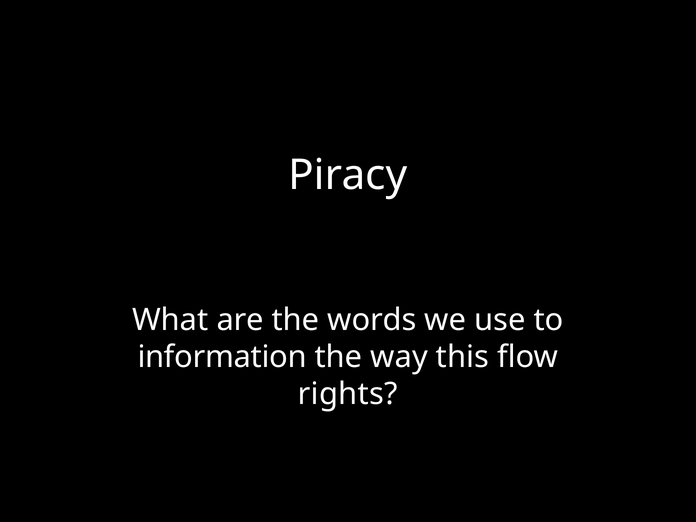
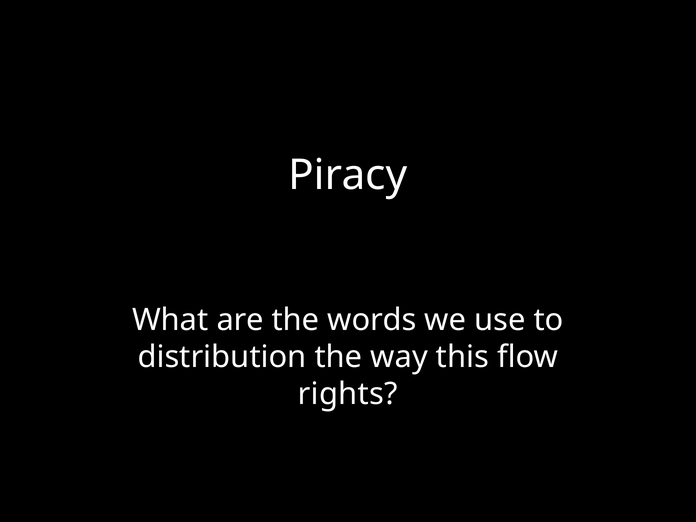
information: information -> distribution (222, 357)
